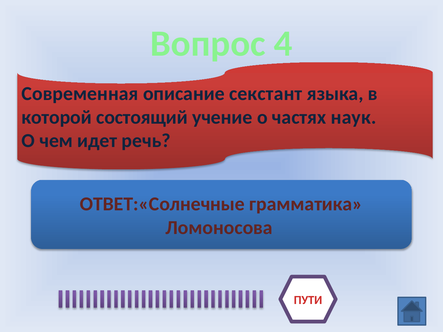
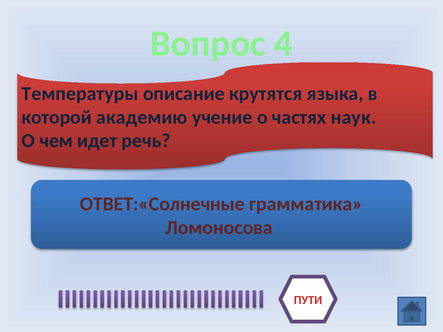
Современная: Современная -> Температуры (80, 94)
секстант: секстант -> крутятся (266, 94)
состоящий: состоящий -> академию (142, 117)
